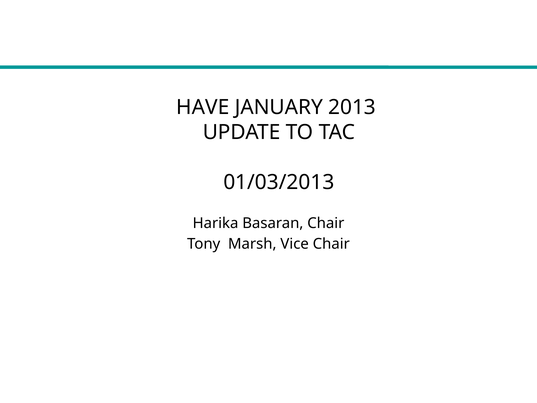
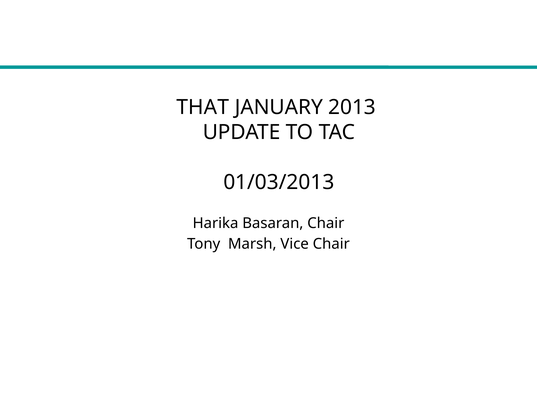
HAVE: HAVE -> THAT (203, 107)
